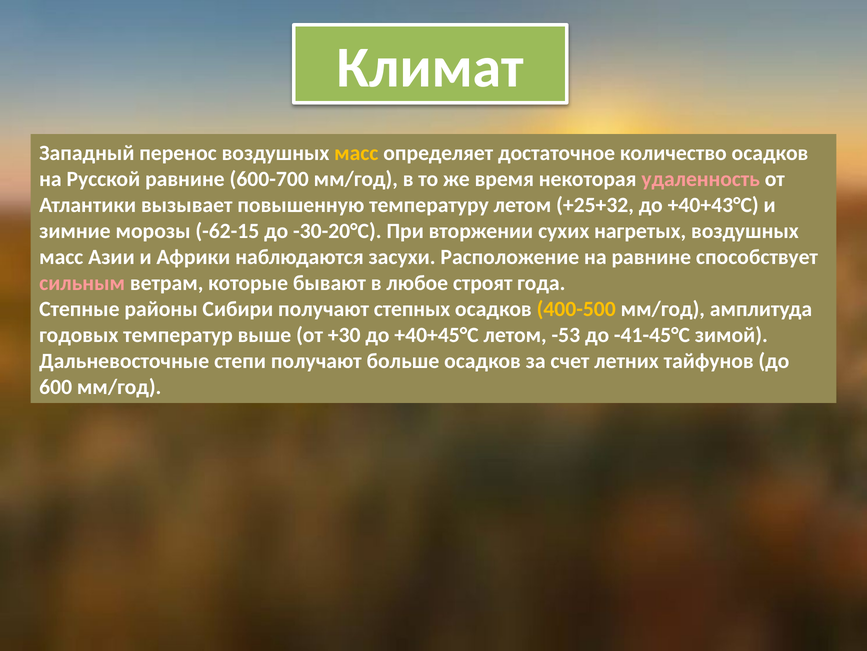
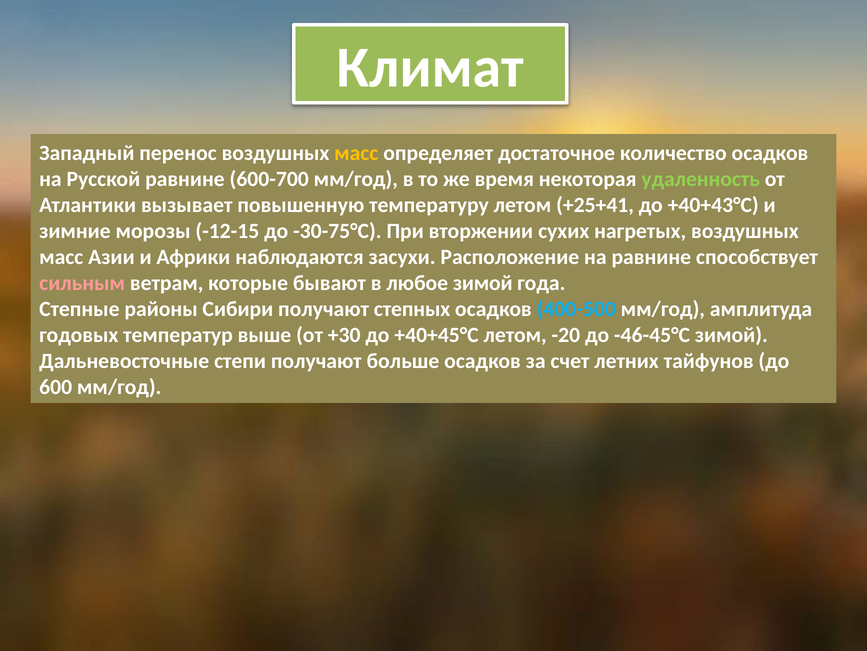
удаленность colour: pink -> light green (701, 179)
+25+32: +25+32 -> +25+41 (595, 205)
-62-15: -62-15 -> -12-15 (227, 231)
-30-20°С: -30-20°С -> -30-75°С (337, 231)
любое строят: строят -> зимой (483, 283)
400-500 colour: yellow -> light blue (576, 309)
-53: -53 -> -20 (566, 335)
-41-45°С: -41-45°С -> -46-45°С (652, 335)
